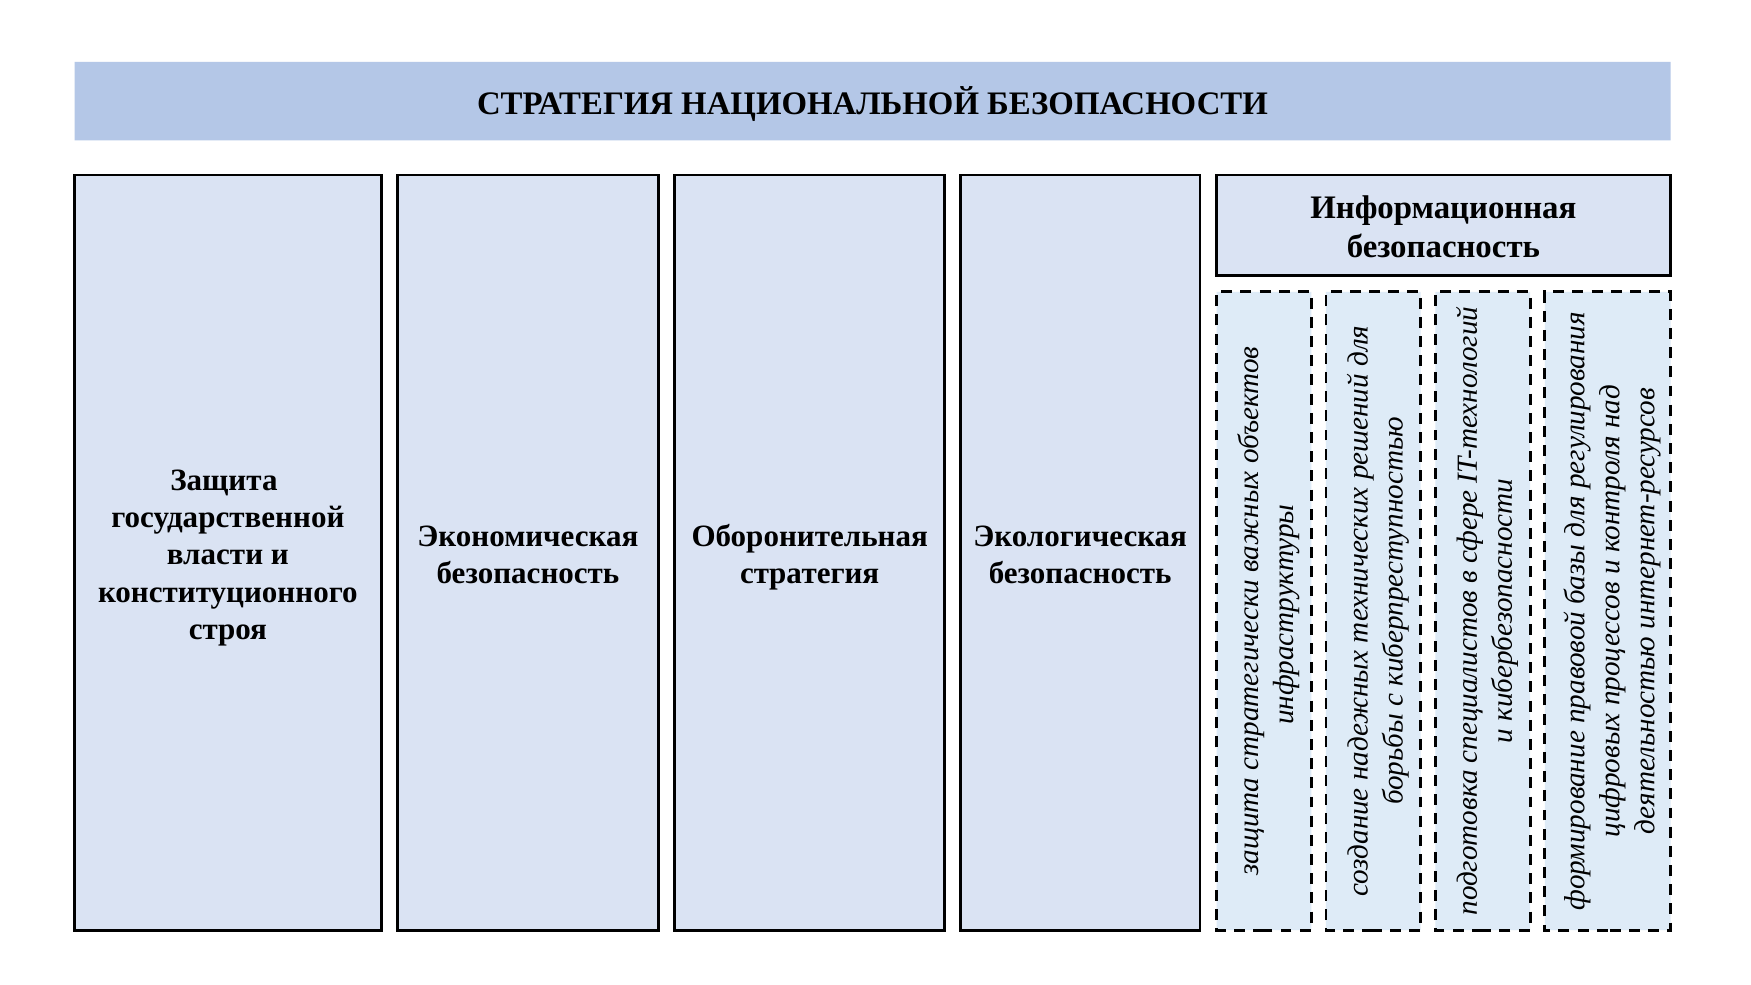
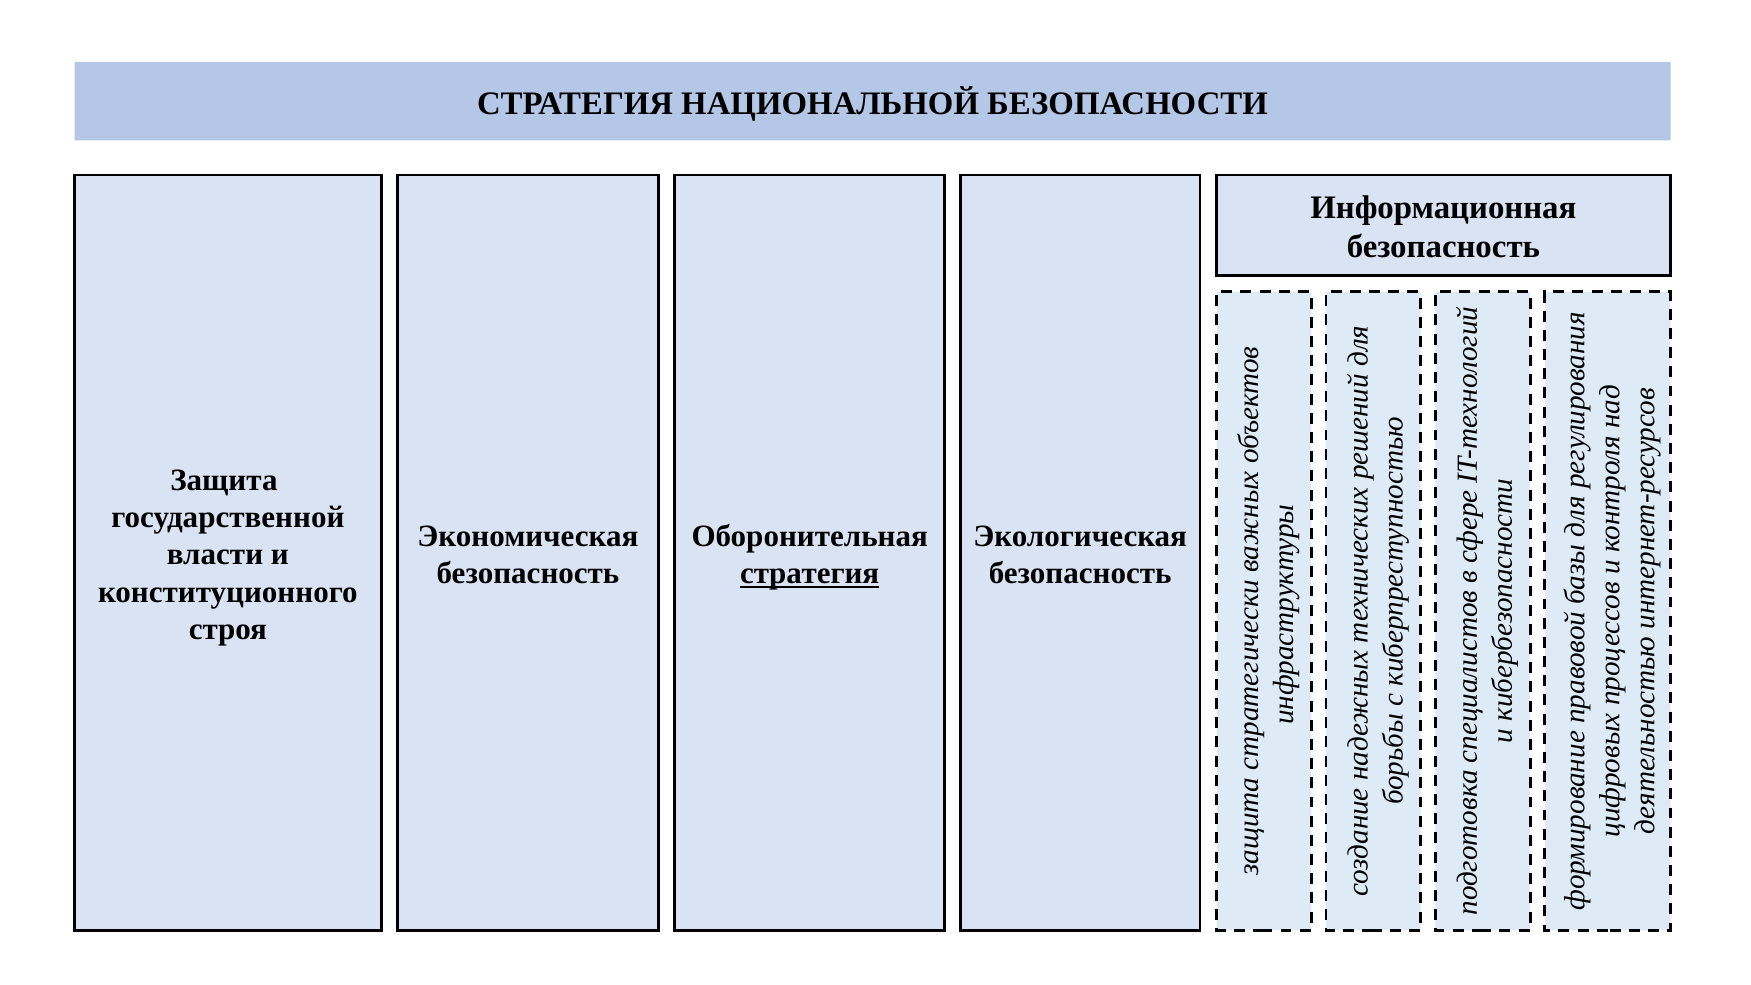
стратегия underline: none -> present (810, 573)
